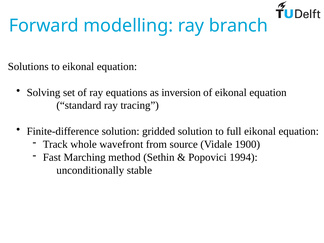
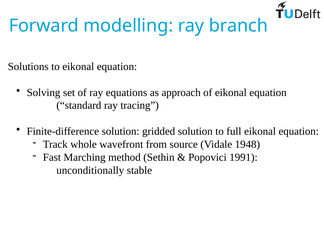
inversion: inversion -> approach (181, 92)
1900: 1900 -> 1948 (247, 144)
1994: 1994 -> 1991 (243, 157)
